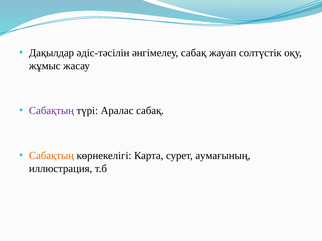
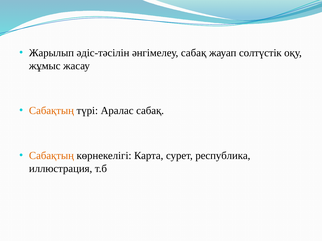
Дақылдар: Дақылдар -> Жарылып (51, 53)
Сабақтың colour: purple -> orange (51, 111)
аумағының: аумағының -> республика (223, 156)
